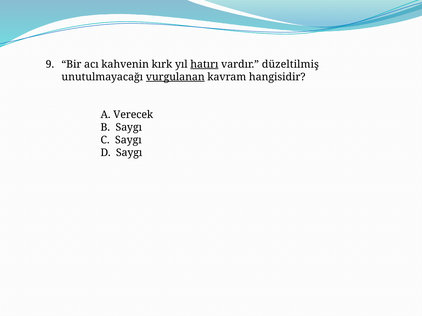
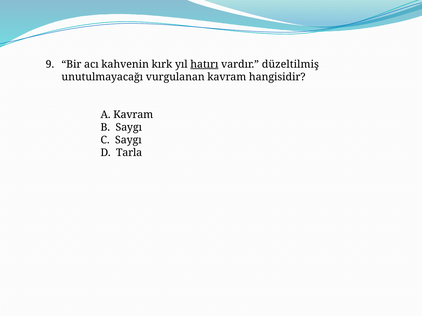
vurgulanan underline: present -> none (175, 77)
A Verecek: Verecek -> Kavram (133, 115)
D Saygı: Saygı -> Tarla (129, 153)
